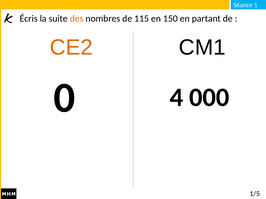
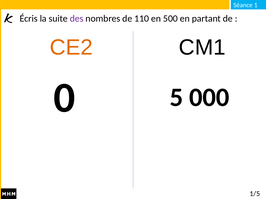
des colour: orange -> purple (77, 18)
115: 115 -> 110 (142, 18)
150: 150 -> 500 (170, 18)
4: 4 -> 5 (176, 98)
